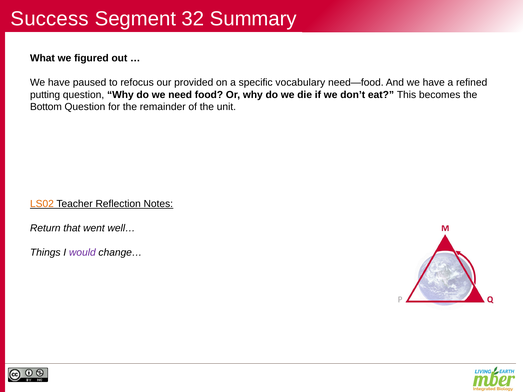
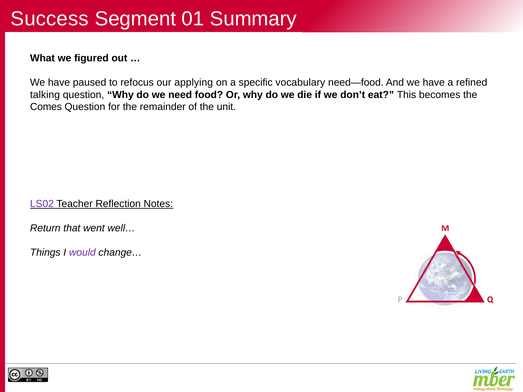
32: 32 -> 01 (193, 19)
provided: provided -> applying (194, 83)
putting: putting -> talking (45, 95)
Bottom: Bottom -> Comes (46, 107)
LS02 colour: orange -> purple (42, 204)
